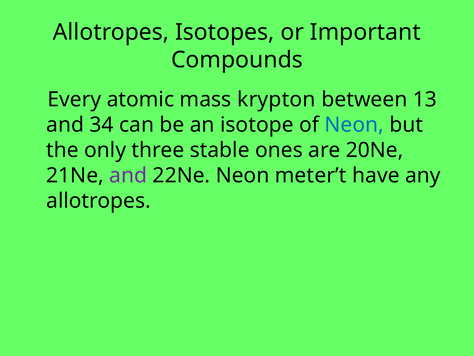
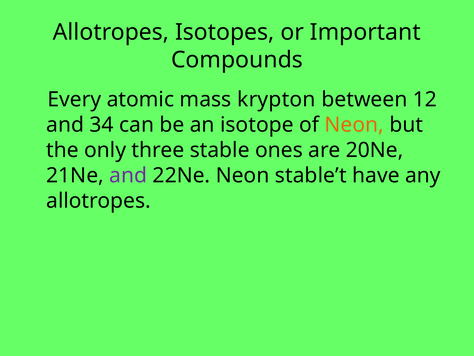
13: 13 -> 12 (425, 99)
Neon colour: blue -> orange (354, 125)
meter’t: meter’t -> stable’t (311, 175)
